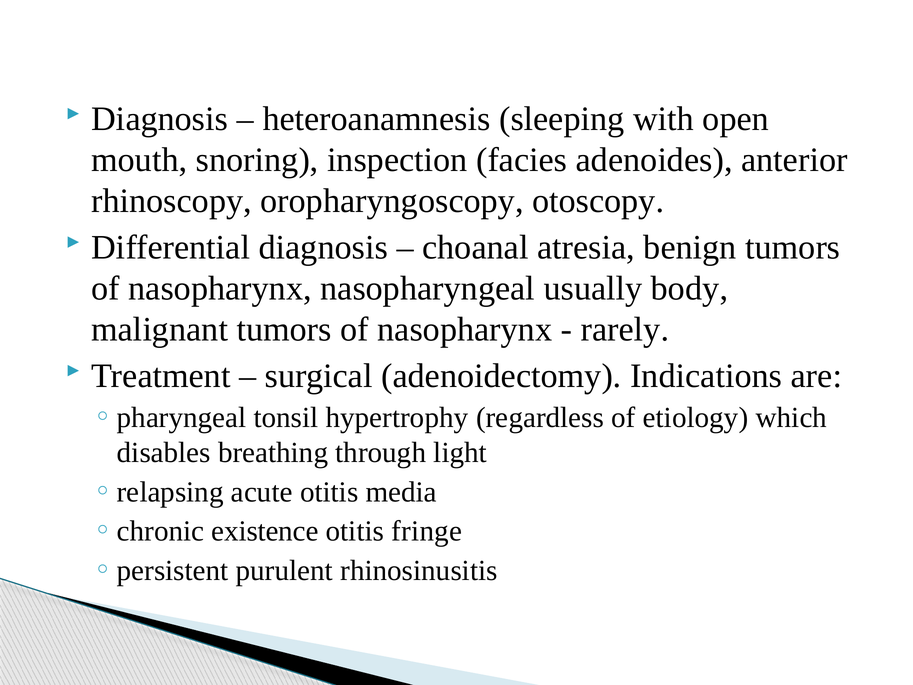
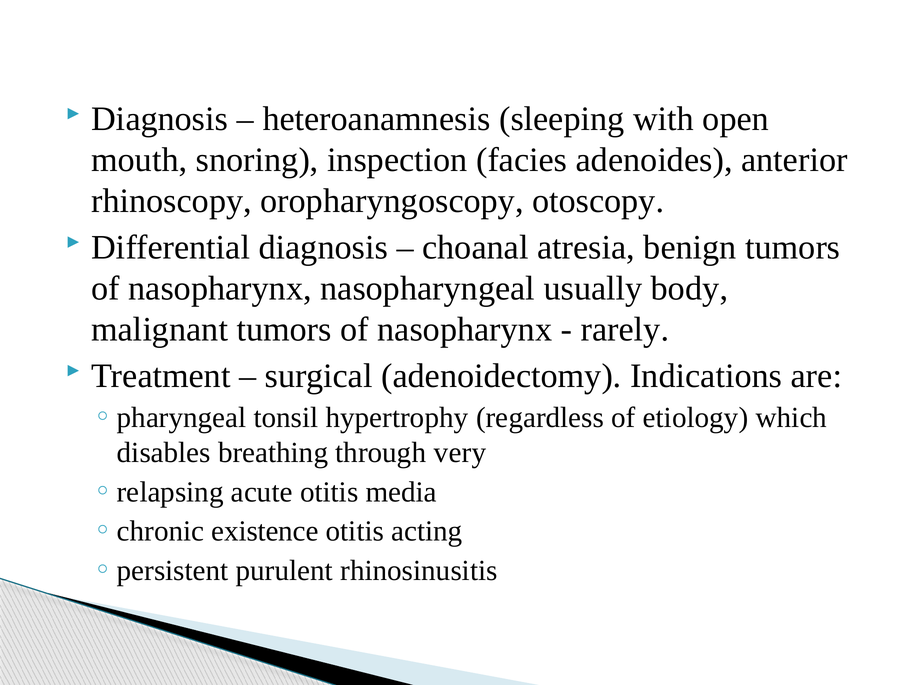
light: light -> very (460, 453)
fringe: fringe -> acting (427, 531)
